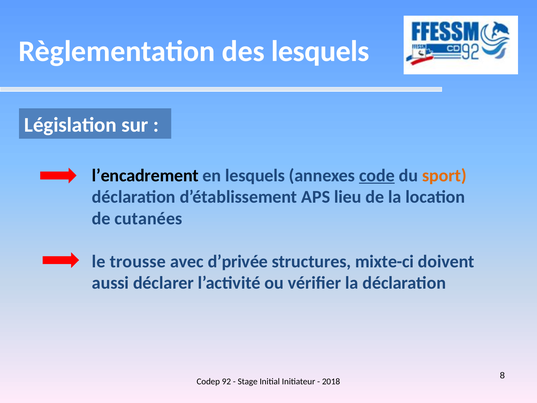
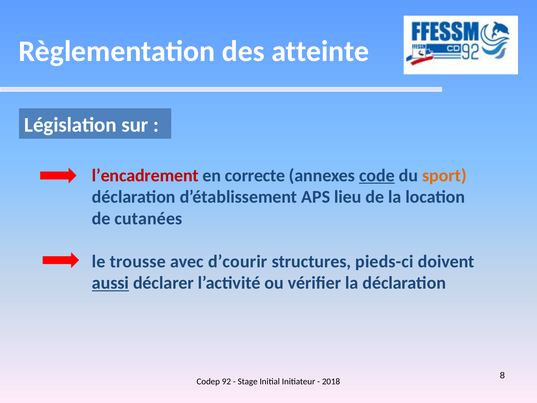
des lesquels: lesquels -> atteinte (320, 51)
l’encadrement colour: black -> red (145, 175)
en lesquels: lesquels -> correcte (255, 175)
d’privée: d’privée -> d’courir (238, 261)
mixte-ci: mixte-ci -> pieds-ci (384, 261)
aussi underline: none -> present (110, 283)
